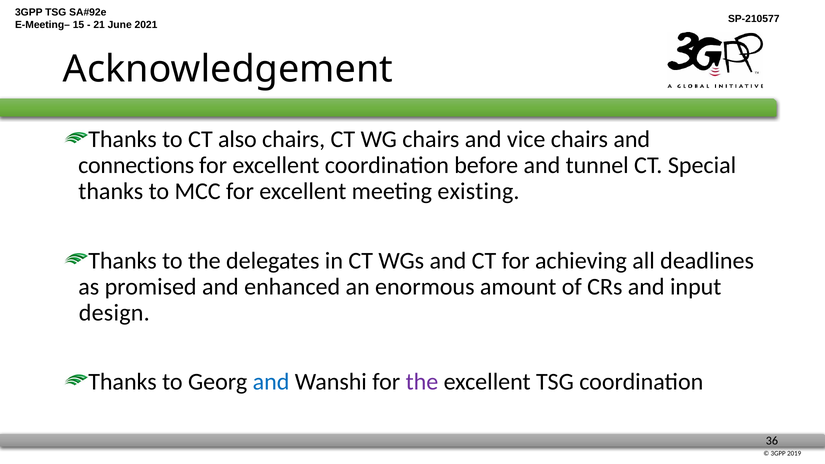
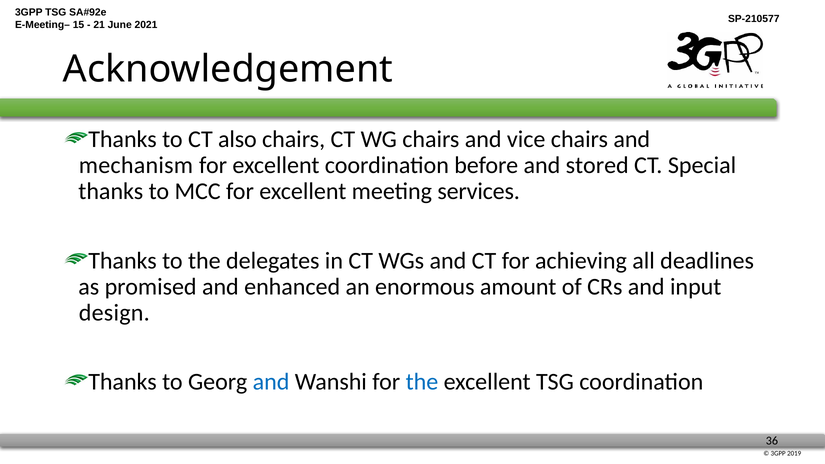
connections: connections -> mechanism (136, 165)
tunnel: tunnel -> stored (597, 165)
existing: existing -> services (479, 191)
the colour: purple -> blue (422, 382)
